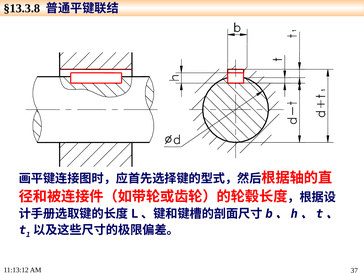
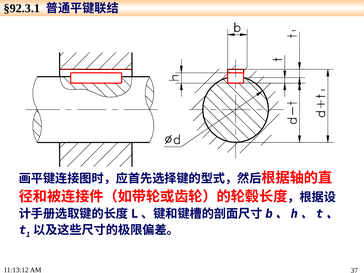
§13.3.8: §13.3.8 -> §92.3.1 (22, 8)
